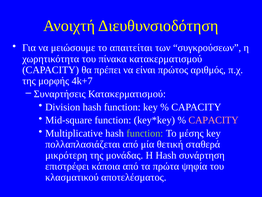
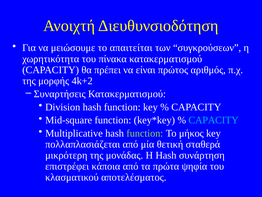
4k+7: 4k+7 -> 4k+2 (82, 81)
CAPACITY colour: pink -> light blue (214, 120)
μέσης: μέσης -> μήκος (191, 133)
